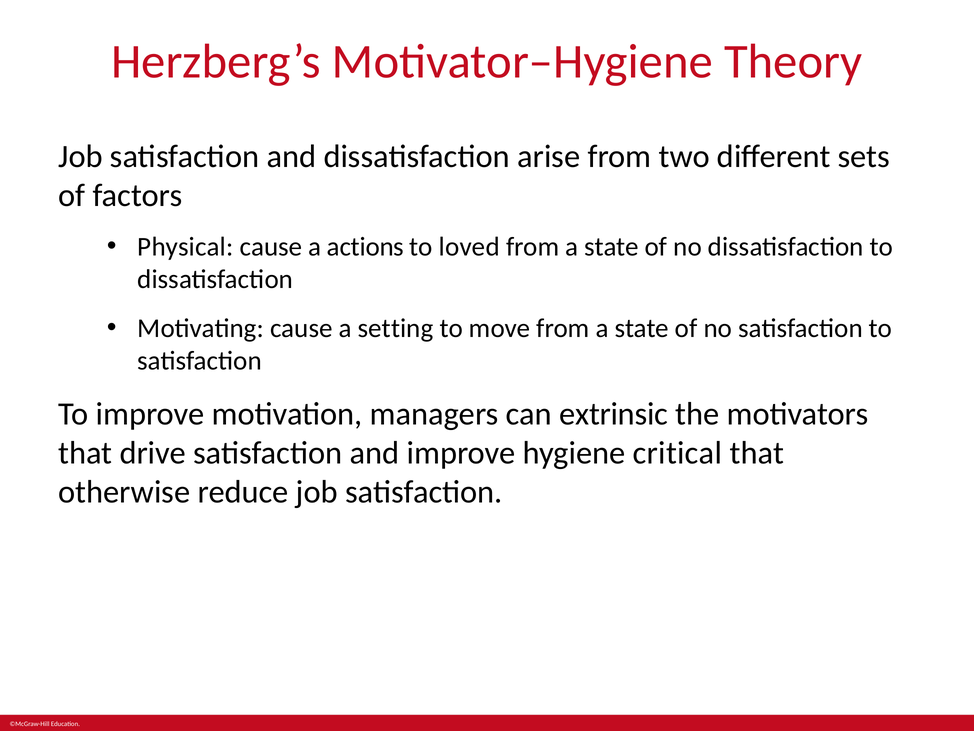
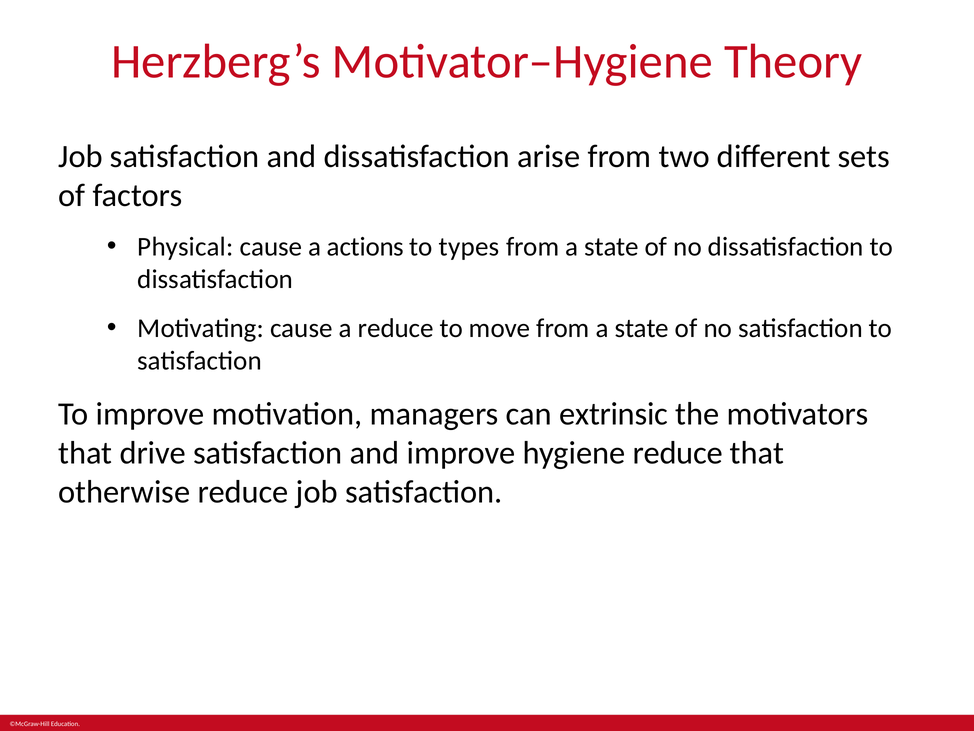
loved: loved -> types (469, 247)
a setting: setting -> reduce (396, 328)
hygiene critical: critical -> reduce (678, 453)
